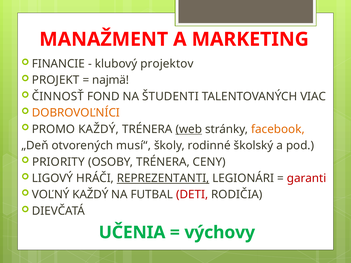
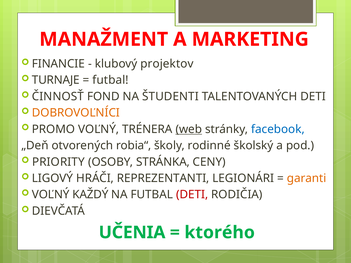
PROJEKT: PROJEKT -> TURNAJE (56, 80)
najmä: najmä -> futbal (111, 80)
TALENTOVANÝCH VIAC: VIAC -> DETI (313, 97)
PROMO KAŽDÝ: KAŽDÝ -> VOĽNÝ (99, 129)
facebook colour: orange -> blue (278, 129)
musí“: musí“ -> robia“ (134, 146)
OSOBY TRÉNERA: TRÉNERA -> STRÁNKA (163, 162)
REPREZENTANTI underline: present -> none (163, 178)
garanti colour: red -> orange (307, 178)
výchovy: výchovy -> ktorého (220, 233)
